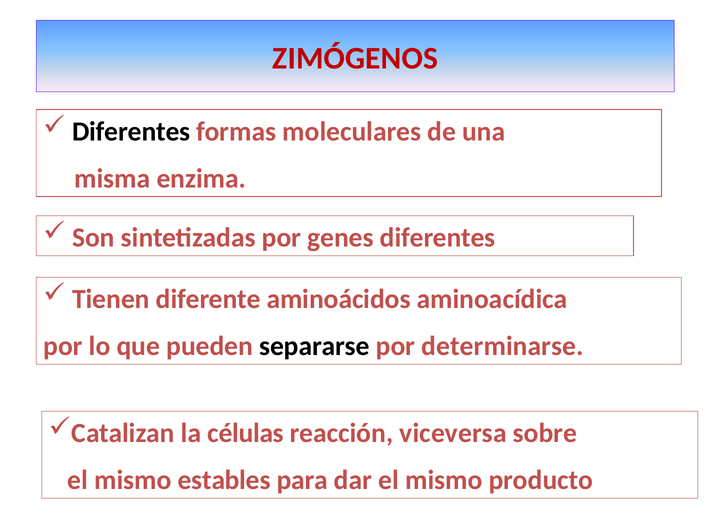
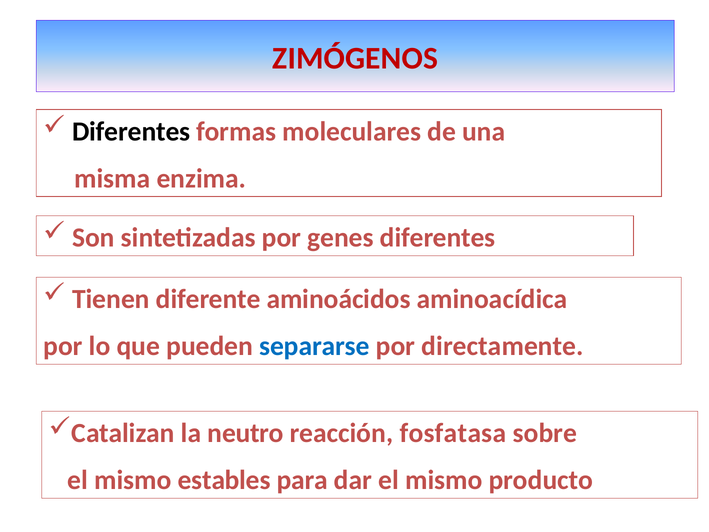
separarse colour: black -> blue (315, 346)
determinarse: determinarse -> directamente (503, 346)
células: células -> neutro (246, 433)
viceversa: viceversa -> fosfatasa (453, 433)
